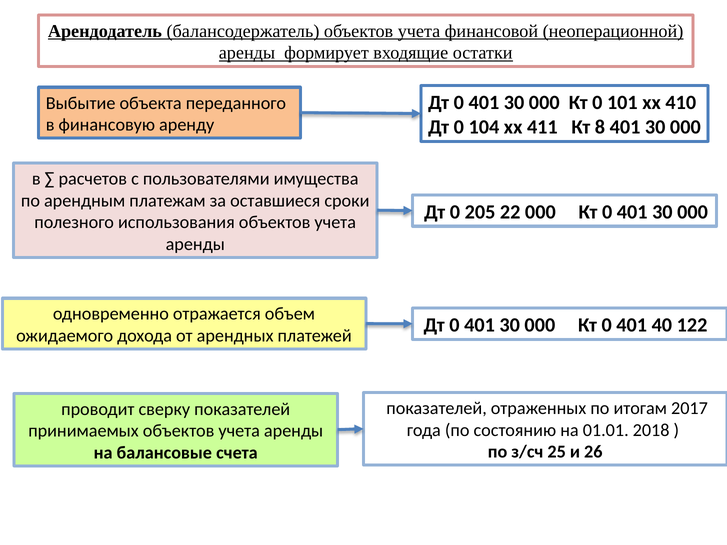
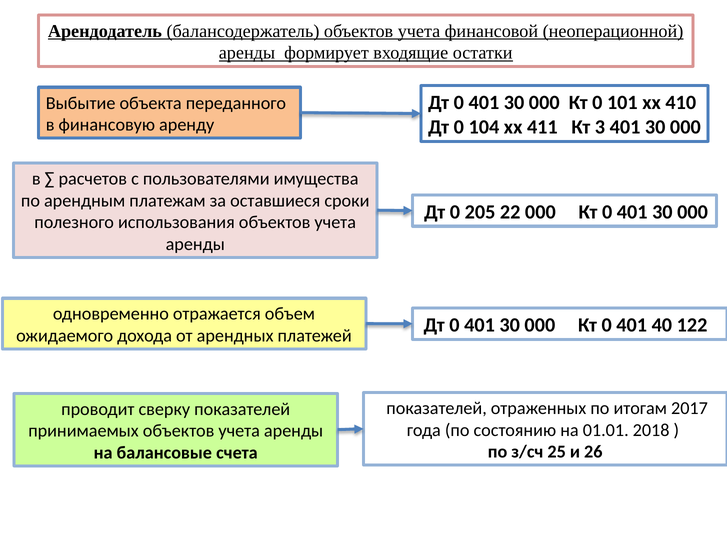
8: 8 -> 3 (600, 127)
